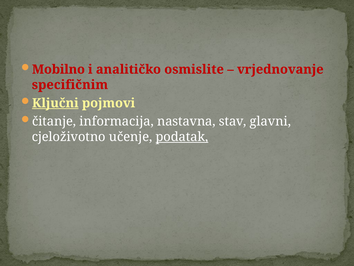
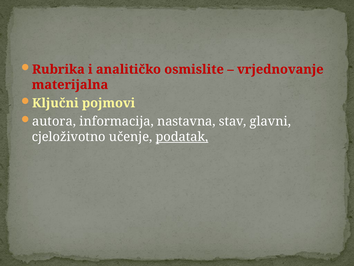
Mobilno: Mobilno -> Rubrika (58, 69)
specifičnim: specifičnim -> materijalna (70, 85)
Ključni underline: present -> none (55, 103)
čitanje: čitanje -> autora (54, 121)
